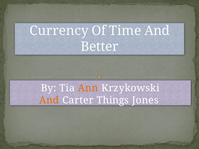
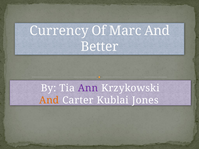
Time: Time -> Marc (125, 31)
Ann colour: orange -> purple (88, 88)
Things: Things -> Kublai (113, 100)
